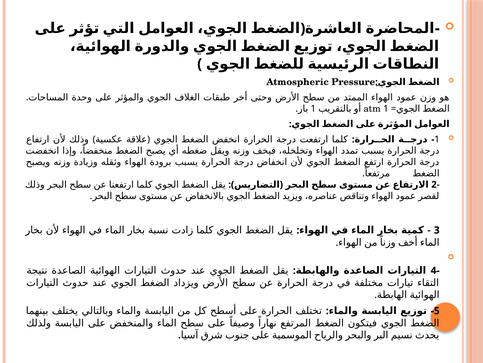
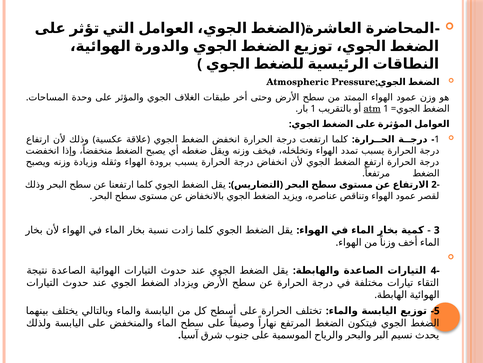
atm underline: none -> present (372, 109)
